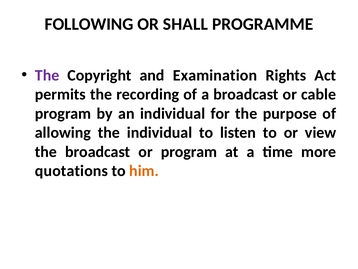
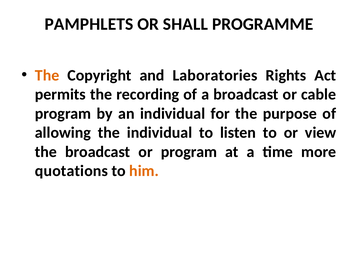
FOLLOWING: FOLLOWING -> PAMPHLETS (89, 24)
The colour: purple -> orange (47, 75)
Examination: Examination -> Laboratories (215, 75)
